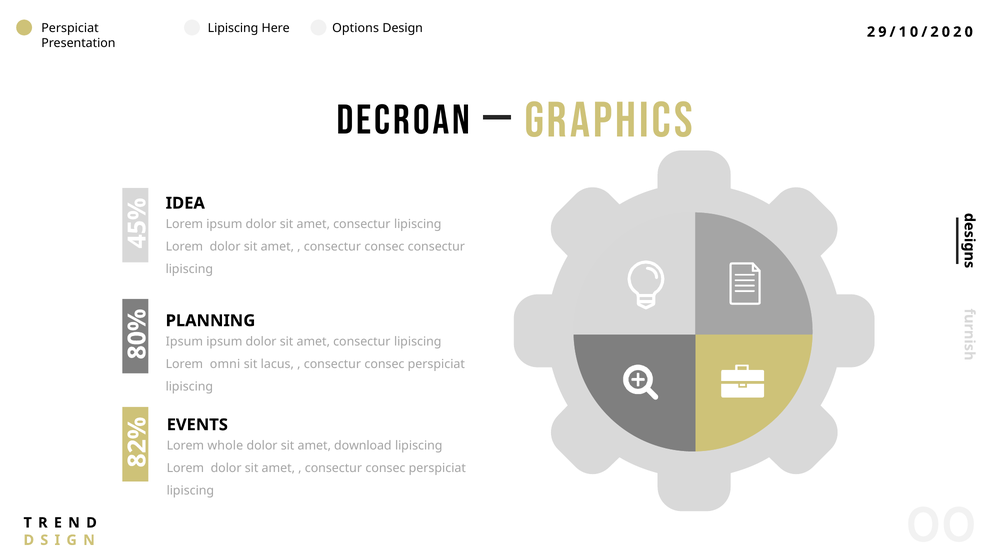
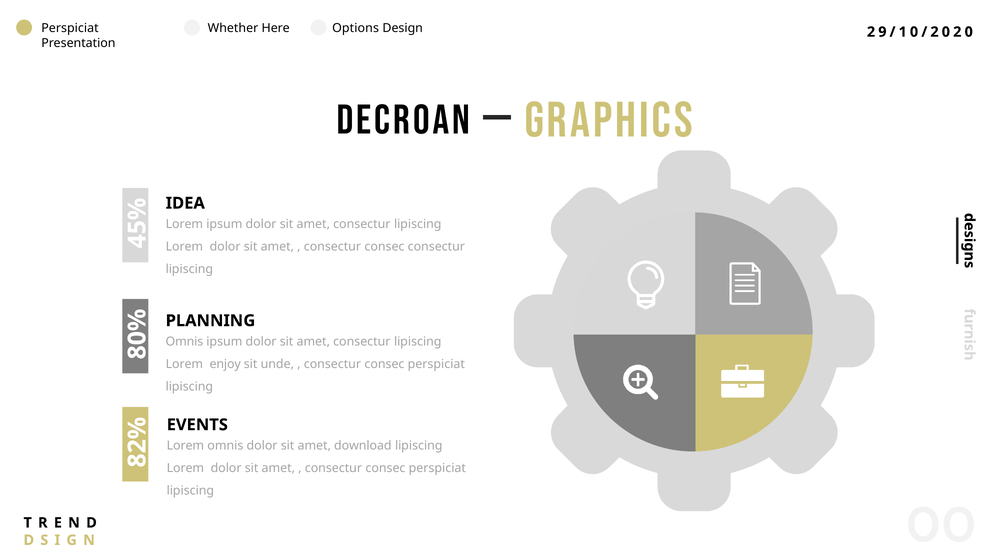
Lipiscing: Lipiscing -> Whether (233, 28)
Ipsum: Ipsum -> Omnis (184, 342)
omni: omni -> enjoy (225, 364)
lacus: lacus -> unde (277, 364)
Lorem whole: whole -> omnis (225, 446)
